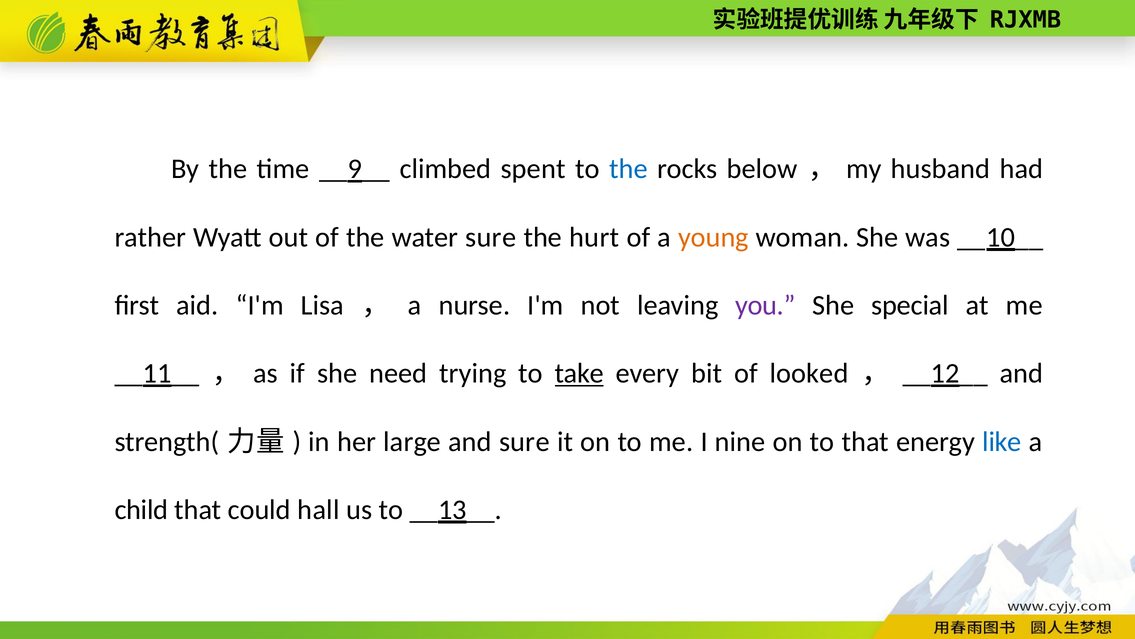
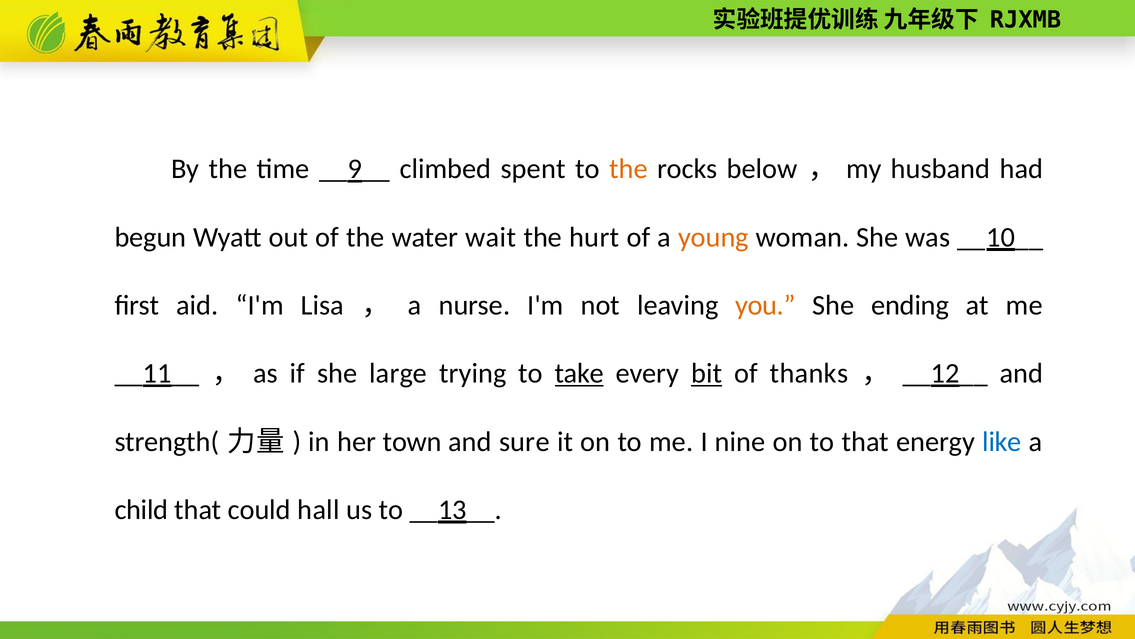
the colour: blue -> orange (628, 169)
rather: rather -> begun (150, 237)
water sure: sure -> wait (491, 237)
you colour: purple -> orange (765, 305)
special: special -> ending (910, 305)
need: need -> large (398, 373)
bit underline: none -> present (707, 373)
looked: looked -> thanks (809, 373)
large: large -> town (412, 441)
